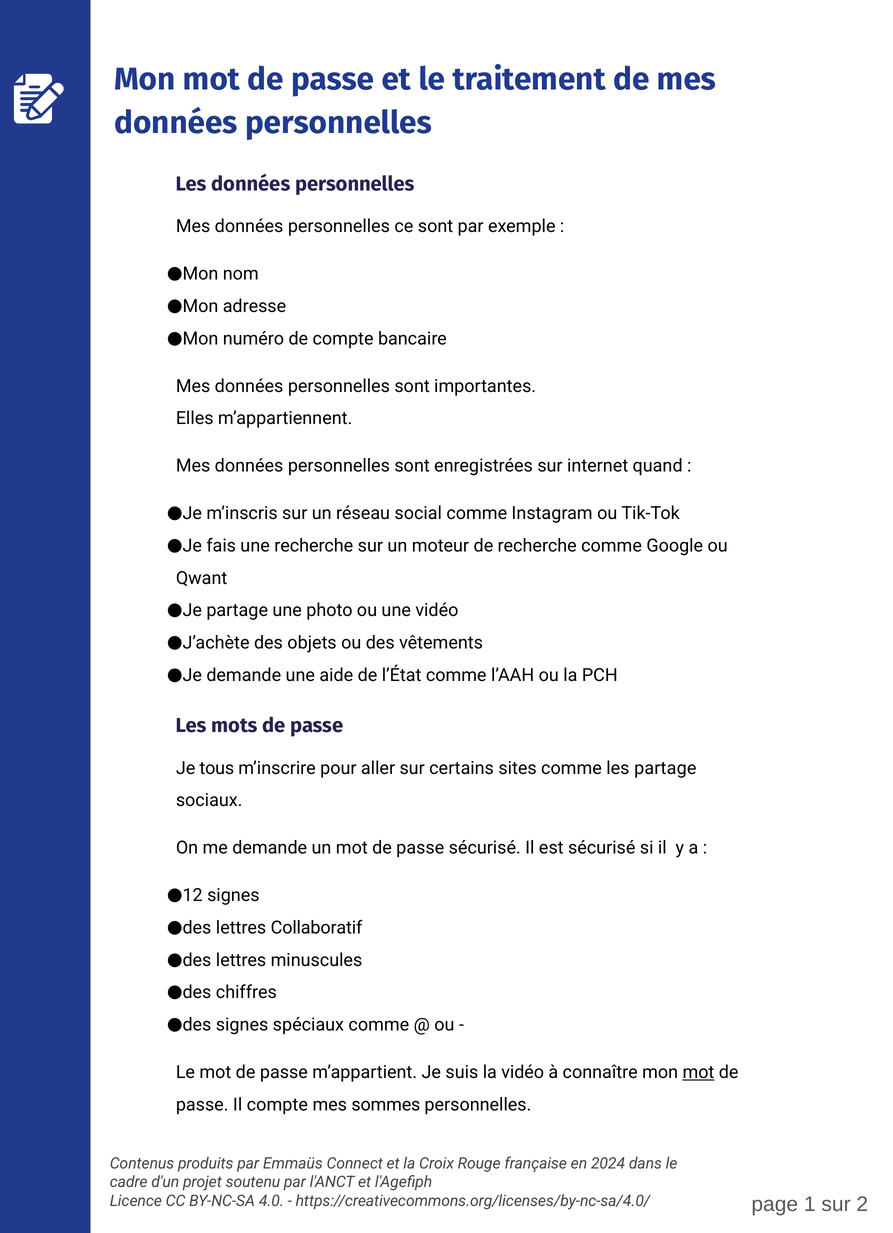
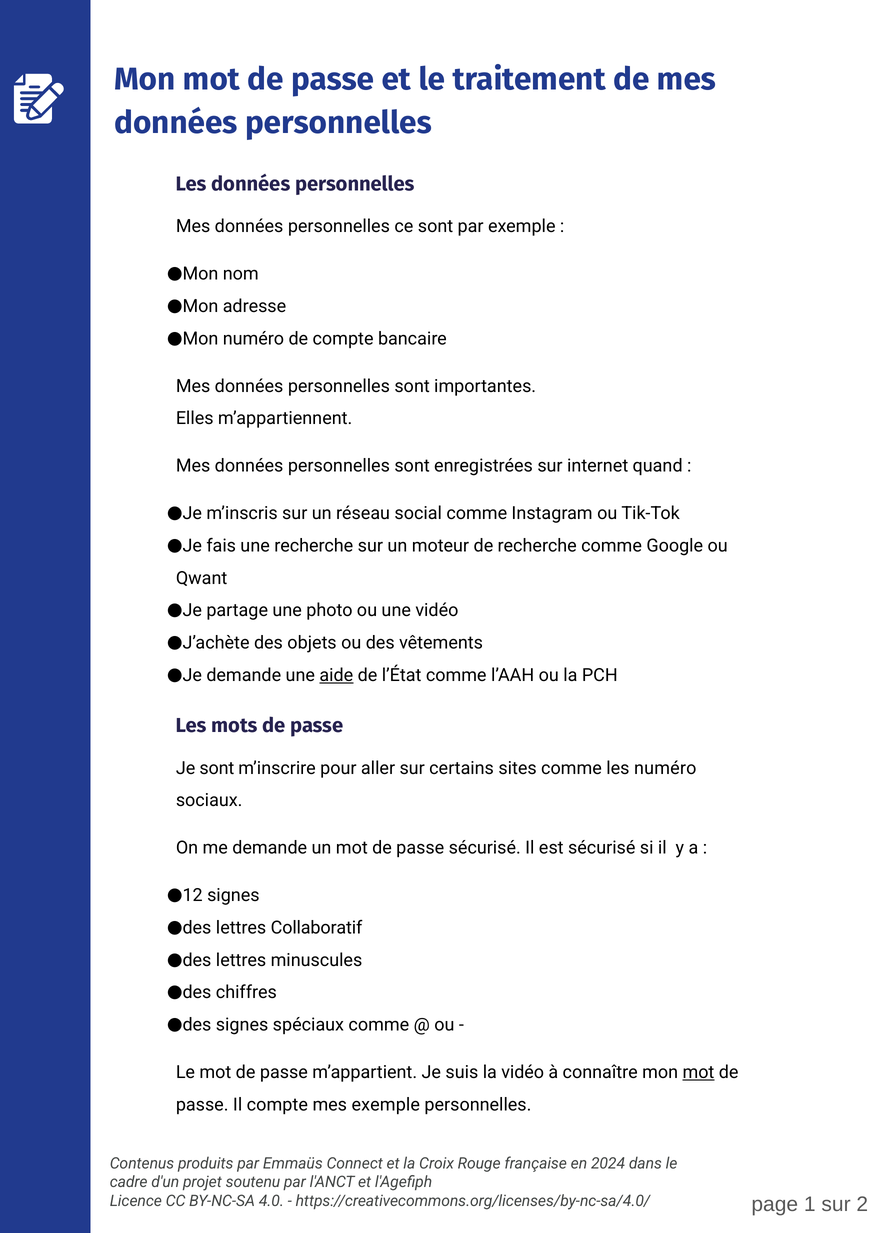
aide underline: none -> present (336, 675)
Je tous: tous -> sont (217, 768)
les partage: partage -> numéro (665, 768)
mes sommes: sommes -> exemple (386, 1105)
